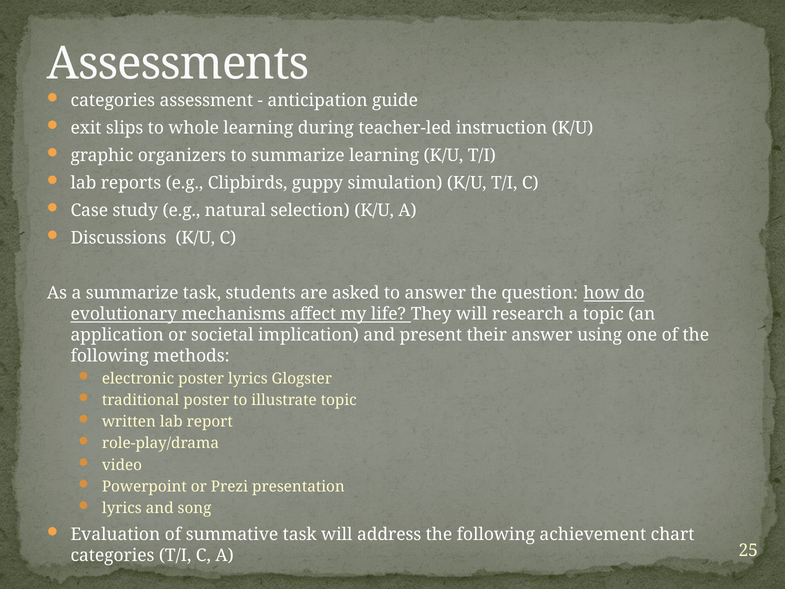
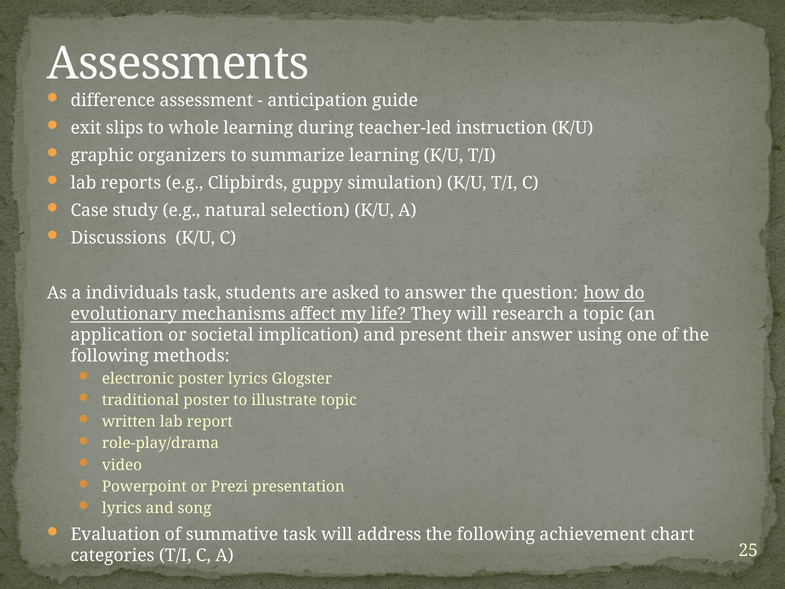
categories: categories -> difference (113, 101)
a summarize: summarize -> individuals (132, 293)
